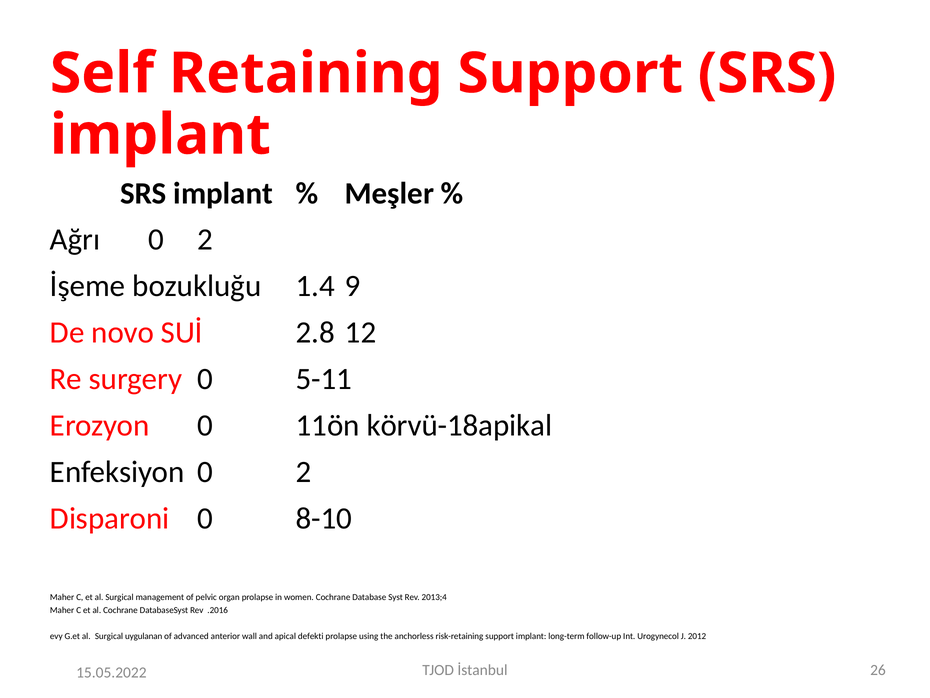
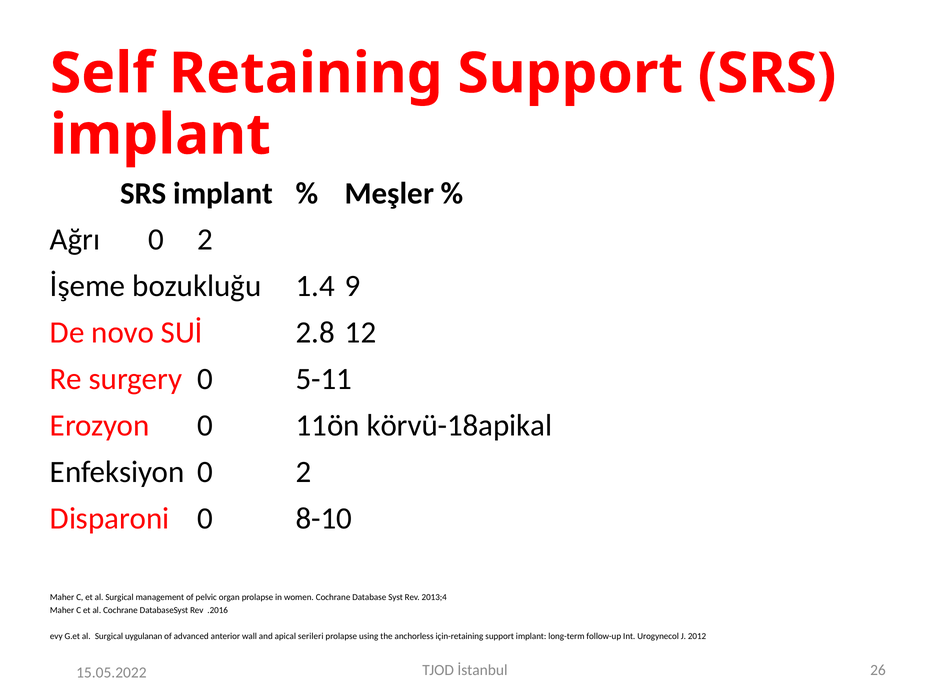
defekti: defekti -> serileri (311, 636)
risk-retaining: risk-retaining -> için-retaining (459, 636)
